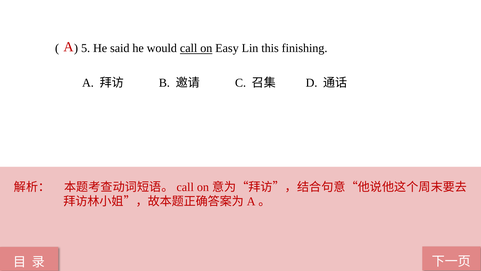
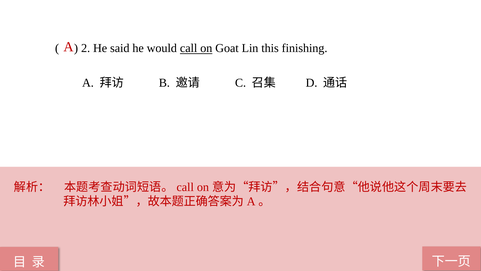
5: 5 -> 2 (86, 48)
Easy: Easy -> Goat (227, 48)
